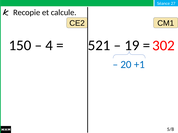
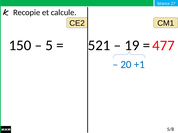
4: 4 -> 5 (49, 46)
302: 302 -> 477 (163, 46)
